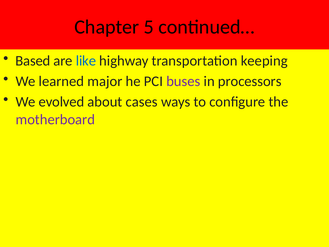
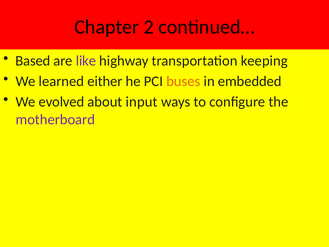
5: 5 -> 2 (149, 27)
like colour: blue -> purple (86, 61)
major: major -> either (105, 81)
buses colour: purple -> orange (183, 81)
processors: processors -> embedded (250, 81)
cases: cases -> input (142, 102)
